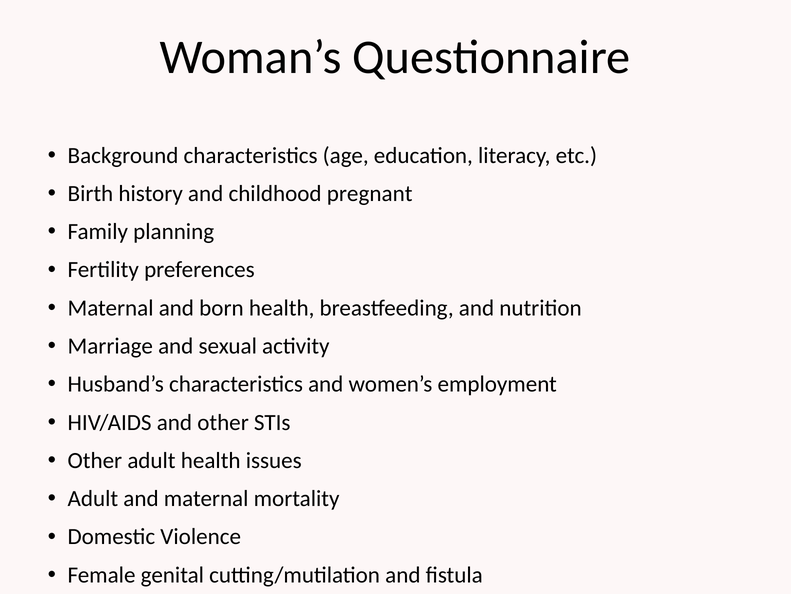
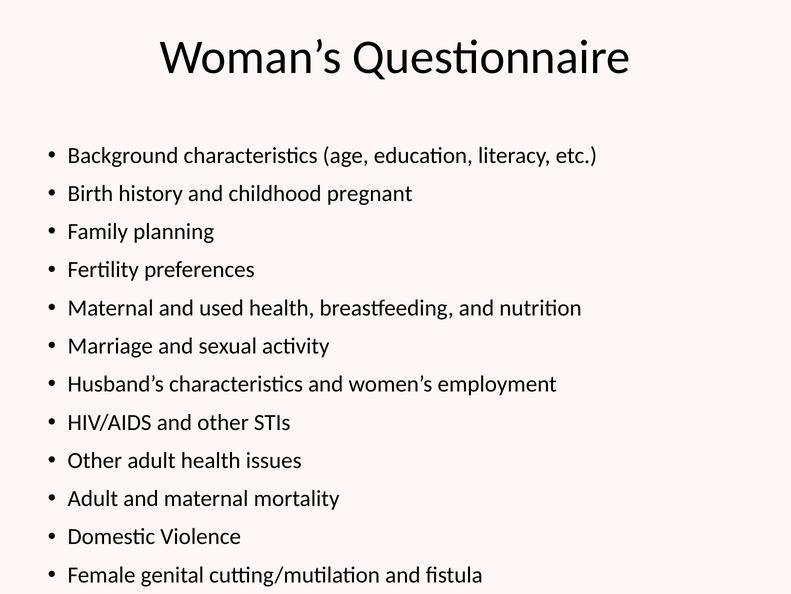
born: born -> used (221, 308)
